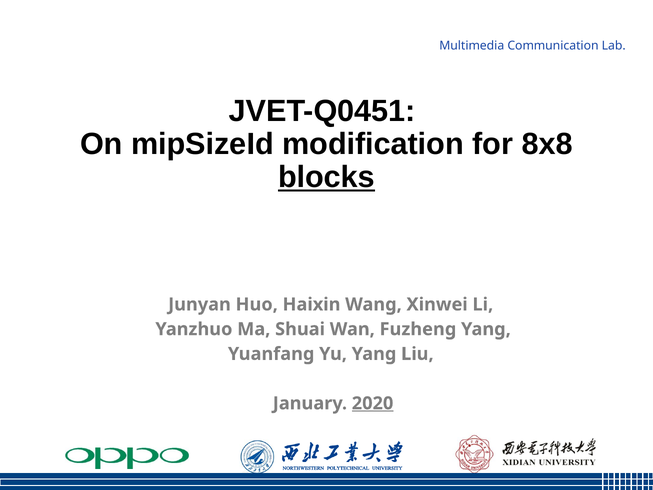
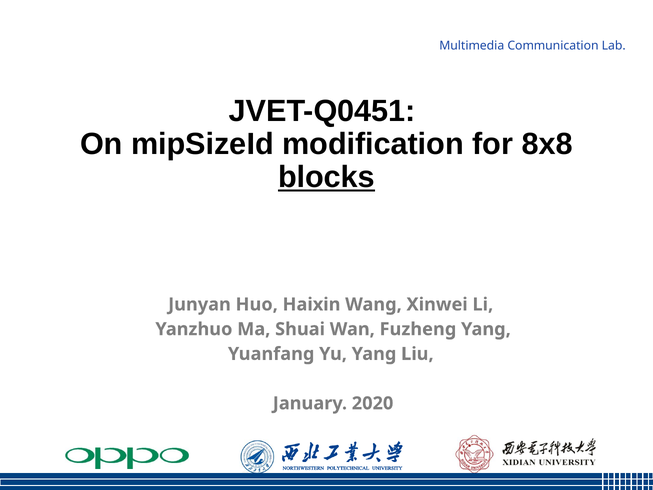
2020 underline: present -> none (373, 403)
